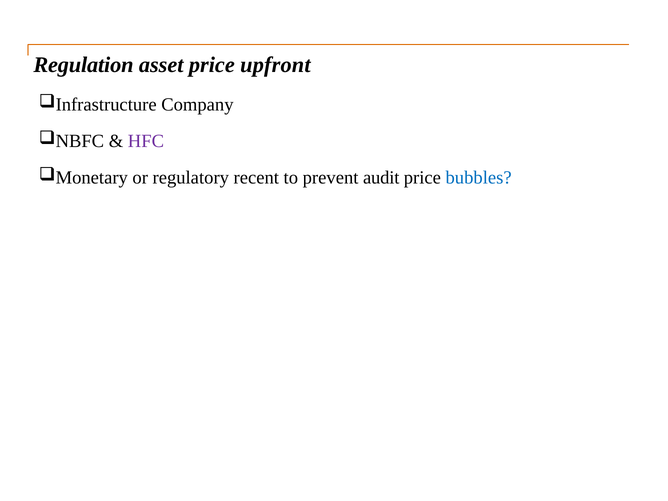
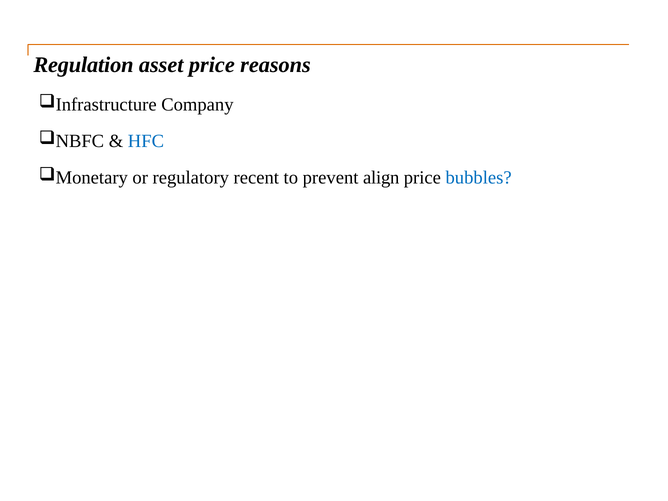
upfront: upfront -> reasons (275, 65)
HFC colour: purple -> blue (146, 141)
audit: audit -> align (381, 178)
